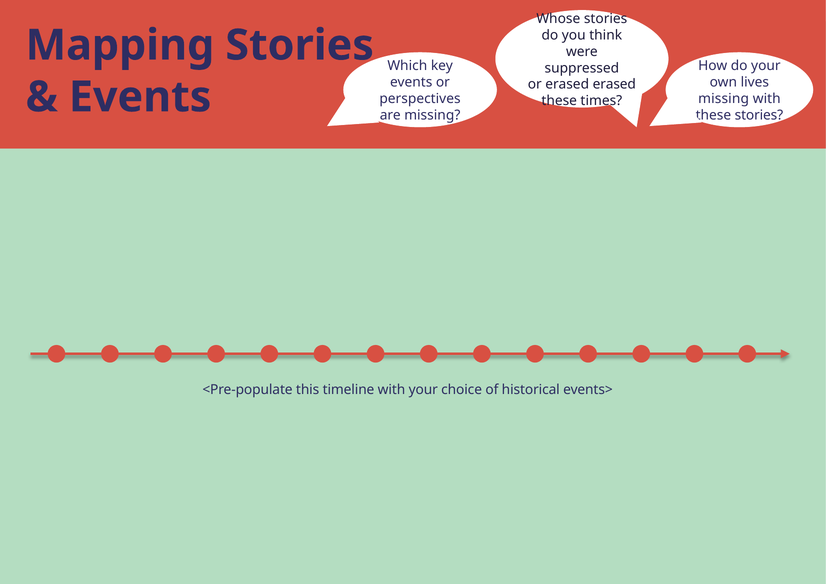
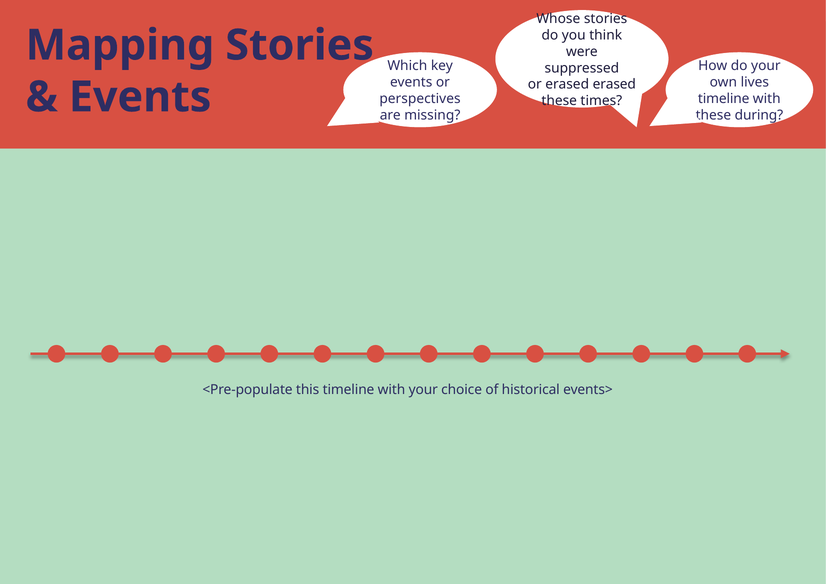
missing: missing -> timeline (724, 99)
stories: stories -> during (759, 115)
